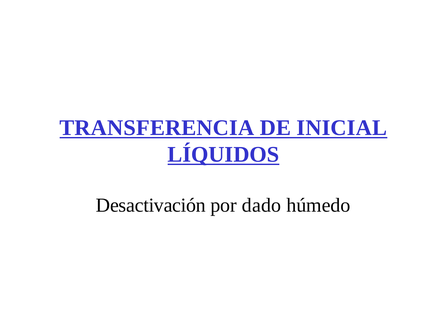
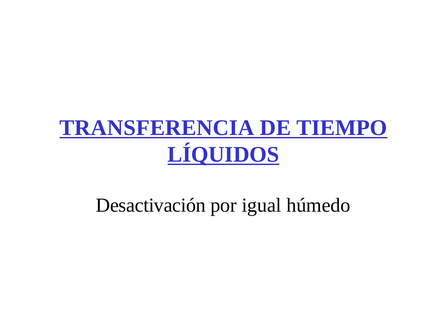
INICIAL: INICIAL -> TIEMPO (342, 128)
dado: dado -> igual (262, 206)
